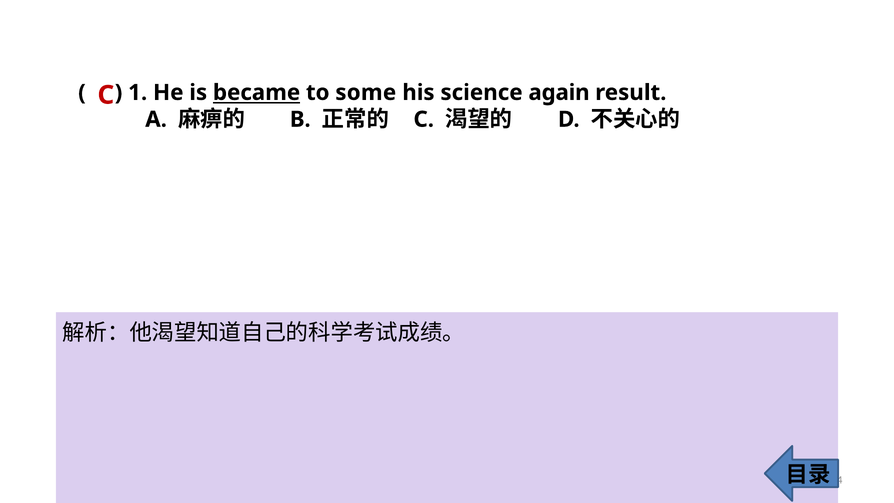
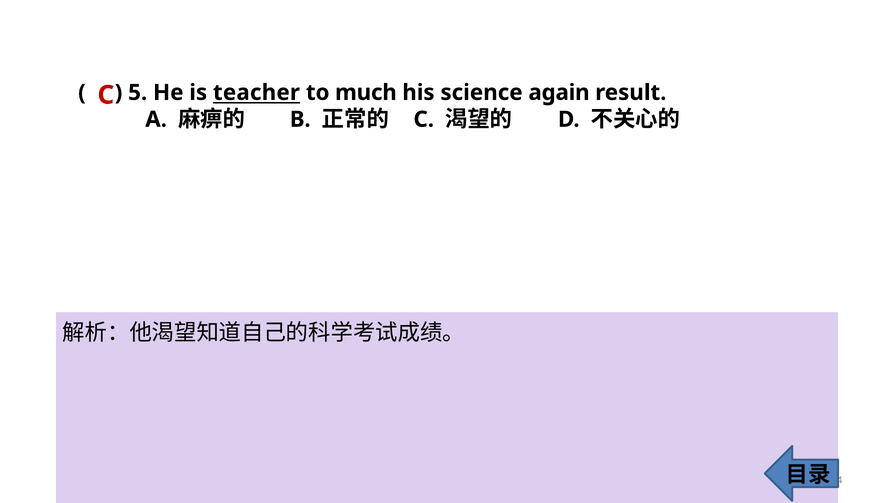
1: 1 -> 5 (138, 93)
became: became -> teacher (256, 93)
some: some -> much (366, 93)
